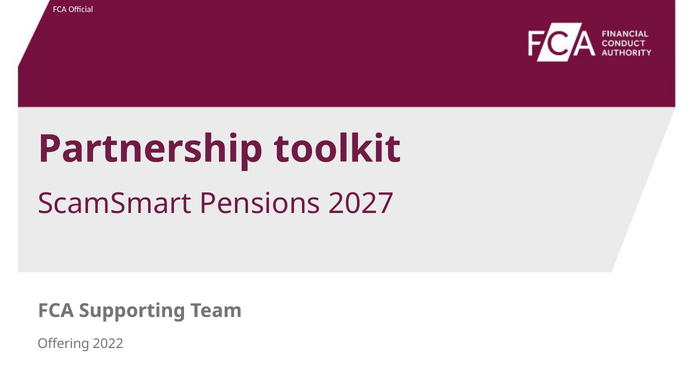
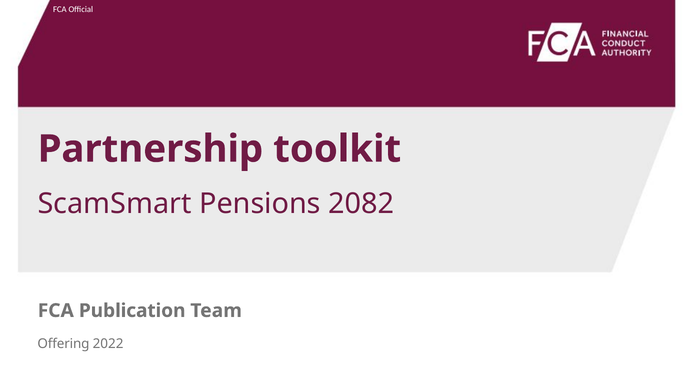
2027: 2027 -> 2082 (361, 204)
Supporting: Supporting -> Publication (132, 311)
